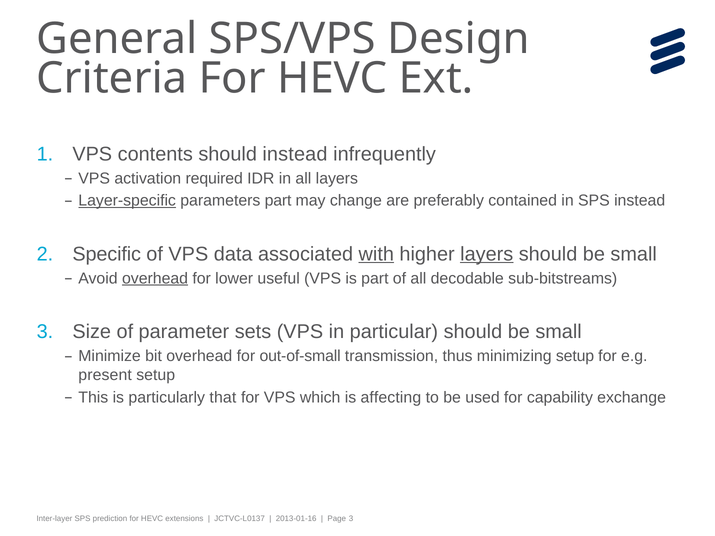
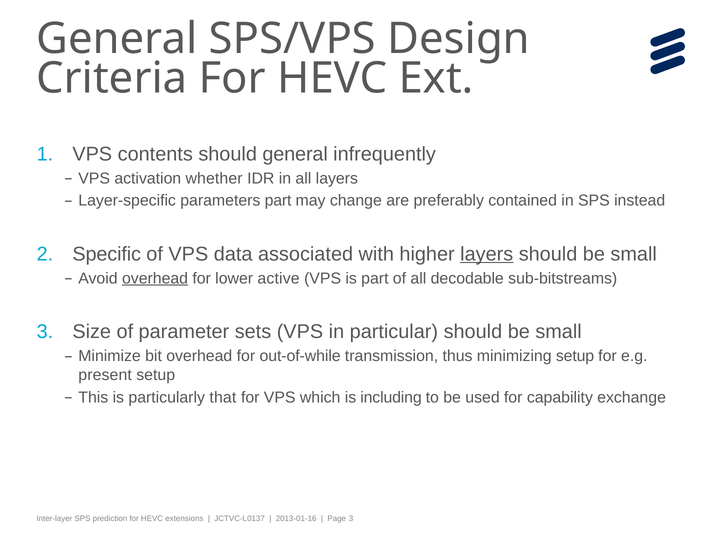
should instead: instead -> general (295, 154)
required: required -> whether (214, 178)
Layer-specific underline: present -> none (127, 201)
with underline: present -> none (376, 254)
useful: useful -> active (279, 279)
out-of-small: out-of-small -> out-of-while (300, 356)
affecting: affecting -> including (391, 398)
